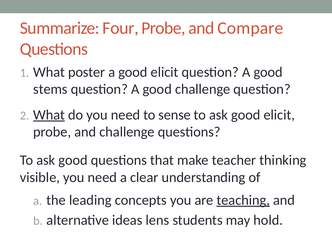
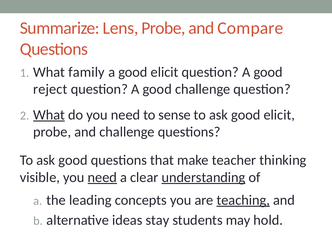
Four: Four -> Lens (121, 28)
poster: poster -> family (87, 72)
stems: stems -> reject (50, 89)
need underline: none -> present (102, 177)
understanding underline: none -> present (203, 177)
lens: lens -> stay (157, 220)
